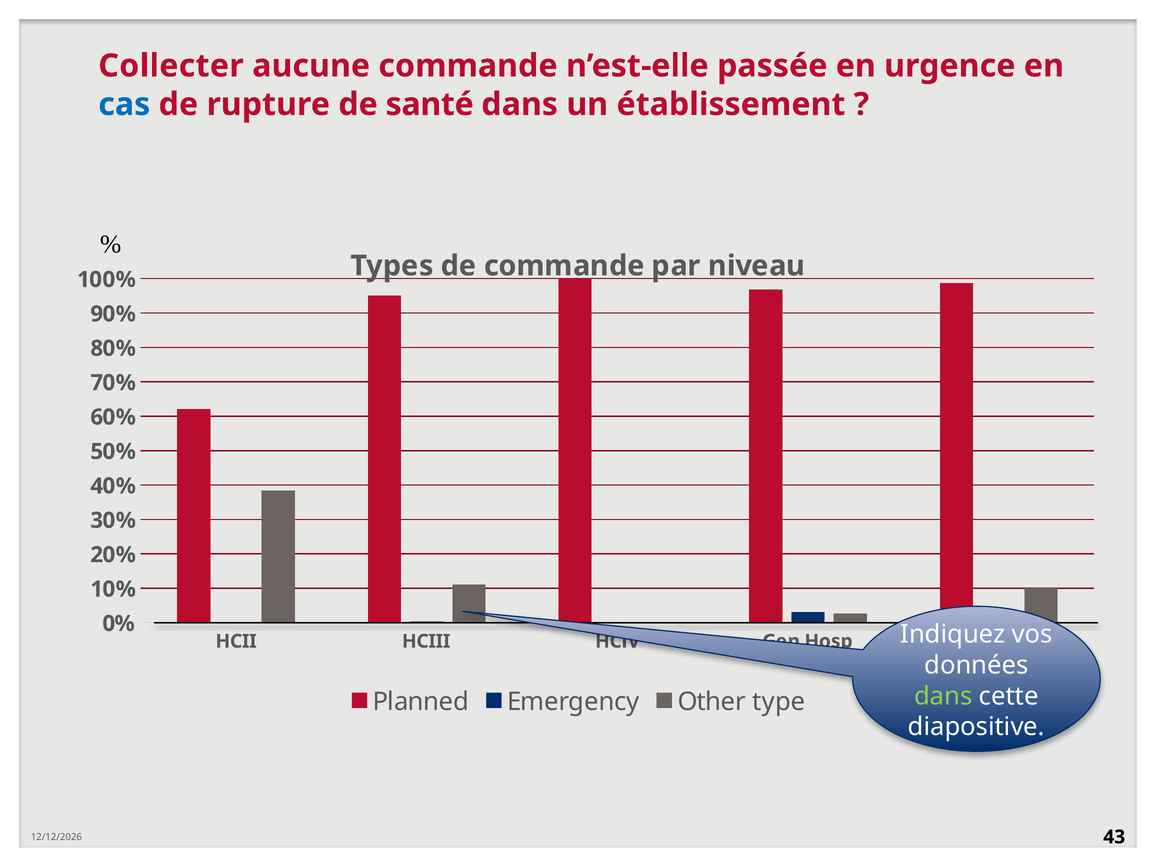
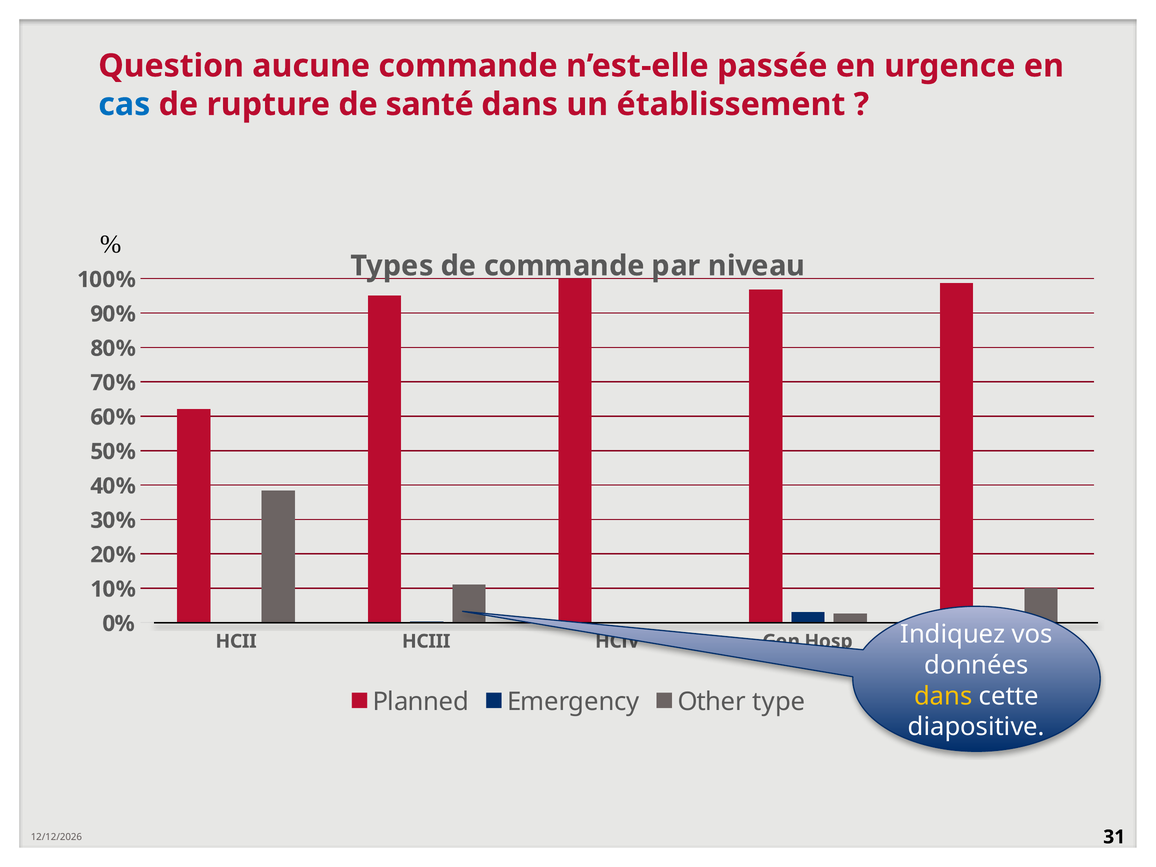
Collecter: Collecter -> Question (171, 66)
dans colour: light green -> yellow (943, 696)
43: 43 -> 31 (1114, 837)
